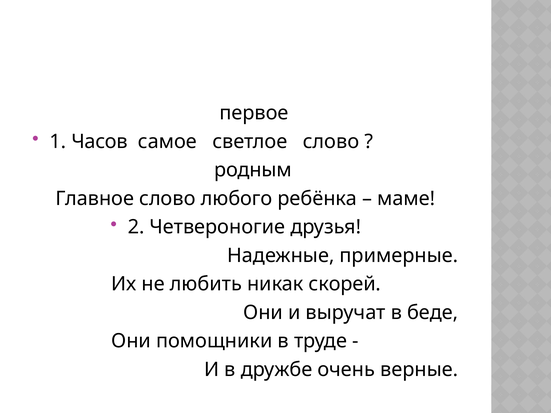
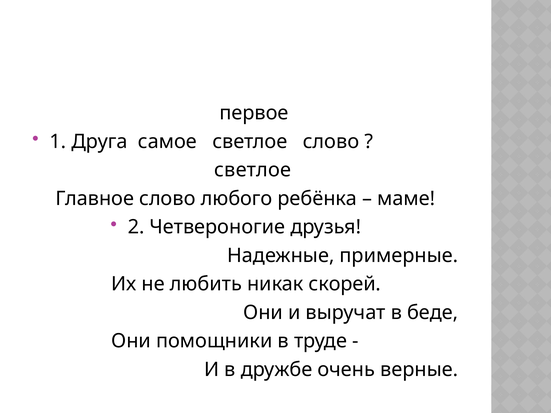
Часов: Часов -> Друга (100, 142)
родным: родным -> светлое (253, 170)
